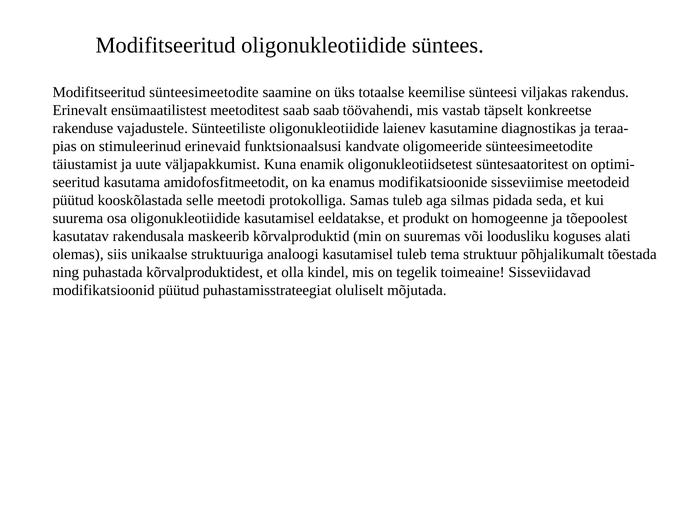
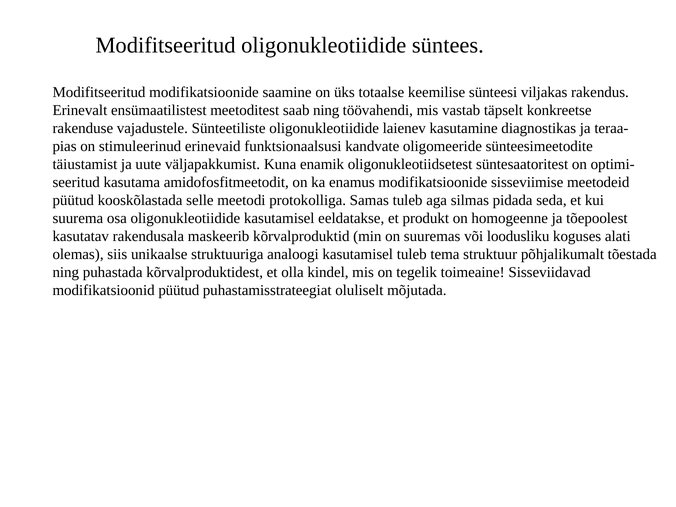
Modifitseeritud sünteesimeetodite: sünteesimeetodite -> modifikatsioonide (204, 92)
saab saab: saab -> ning (326, 110)
